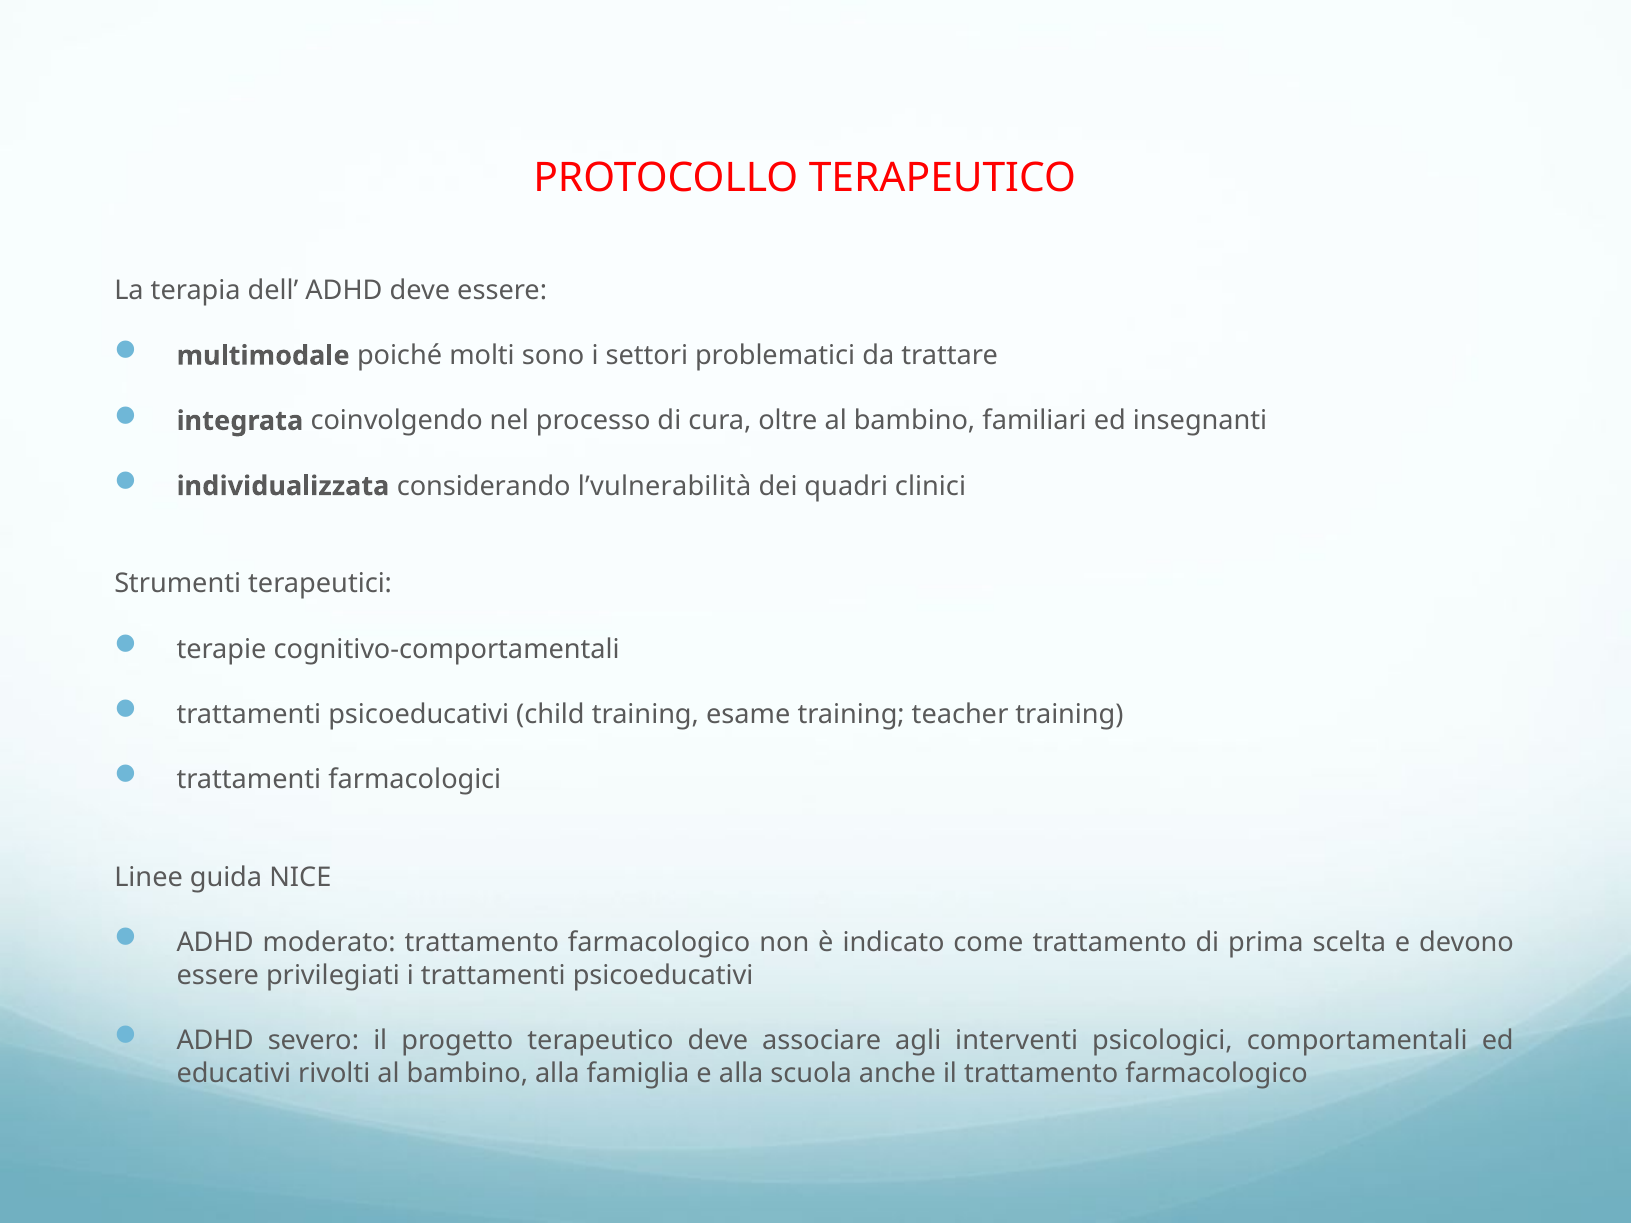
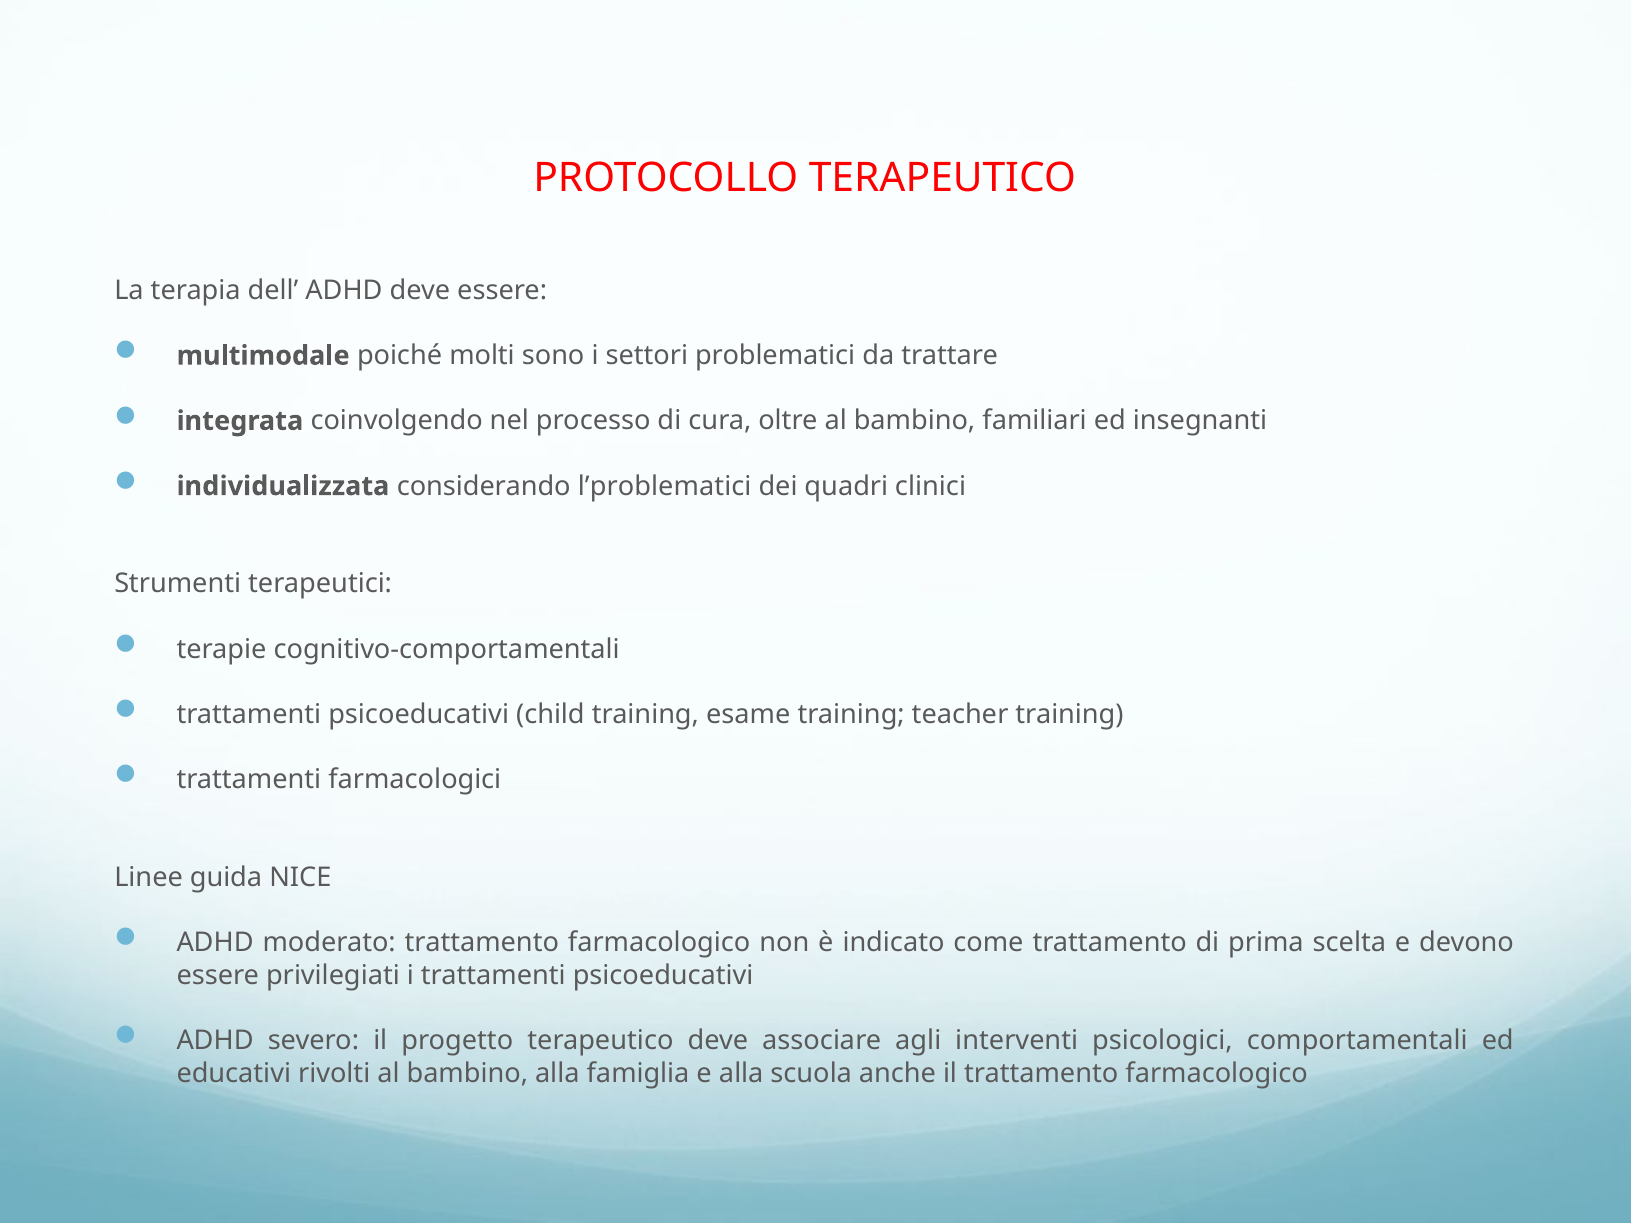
l’vulnerabilità: l’vulnerabilità -> l’problematici (665, 486)
